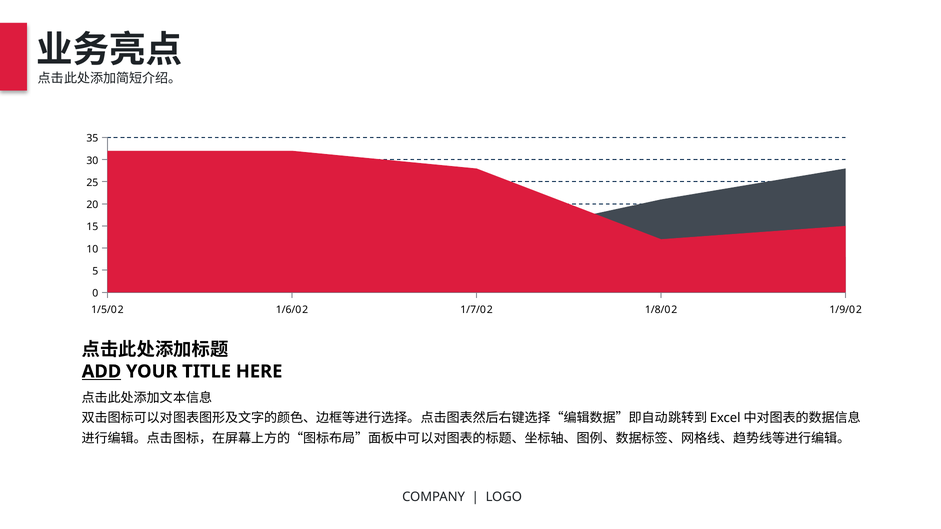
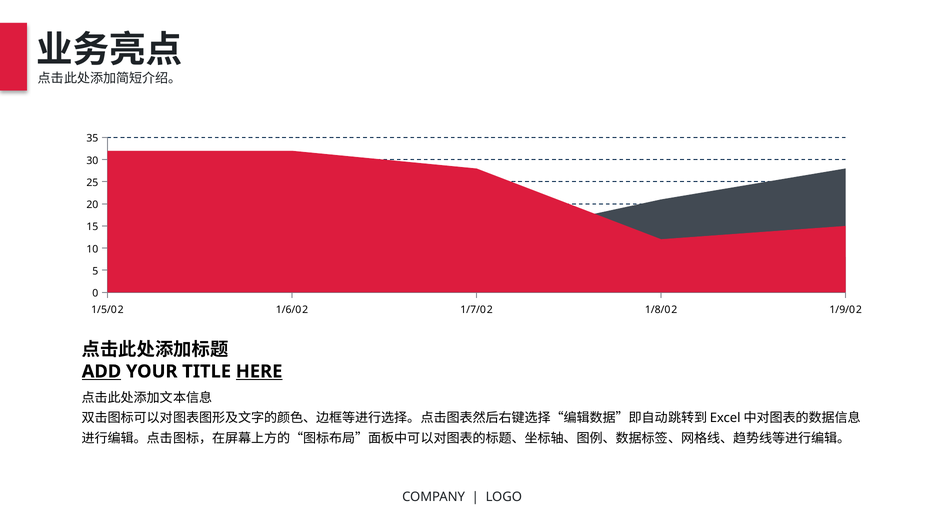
HERE underline: none -> present (259, 372)
